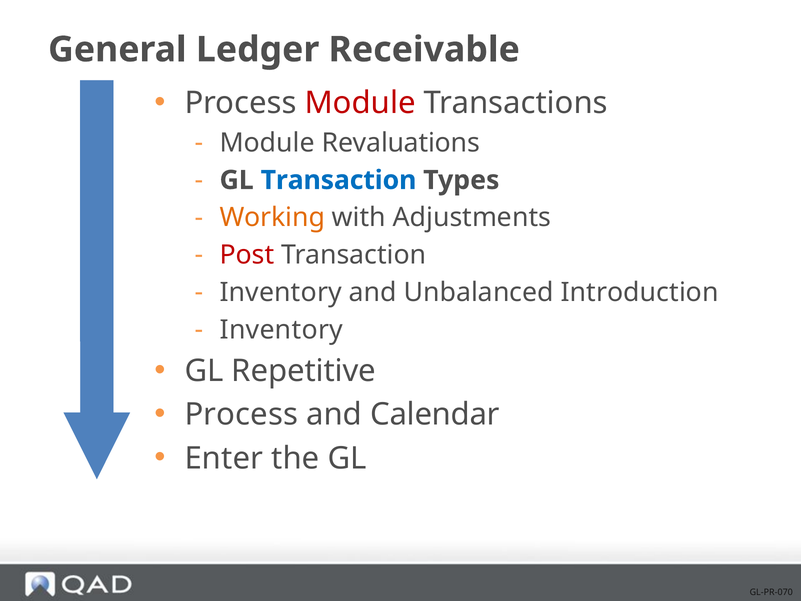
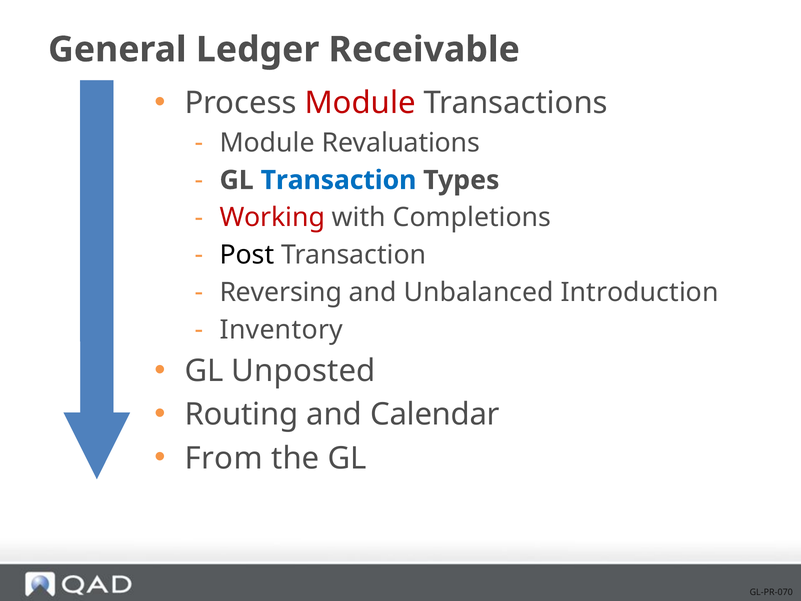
Working colour: orange -> red (272, 217)
Adjustments: Adjustments -> Completions (472, 217)
Post colour: red -> black (247, 255)
Inventory: Inventory -> Reversing (281, 292)
Repetitive: Repetitive -> Unposted (304, 371)
Process: Process -> Routing (241, 415)
Enter: Enter -> From (224, 458)
